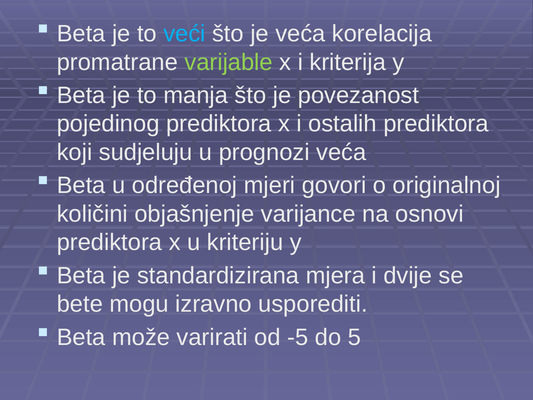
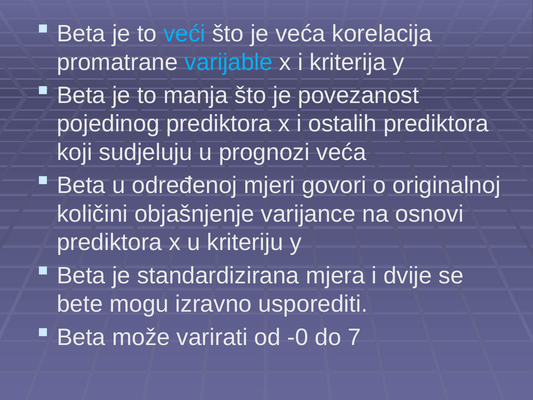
varijable colour: light green -> light blue (229, 62)
-5: -5 -> -0 (298, 337)
5: 5 -> 7 (354, 337)
